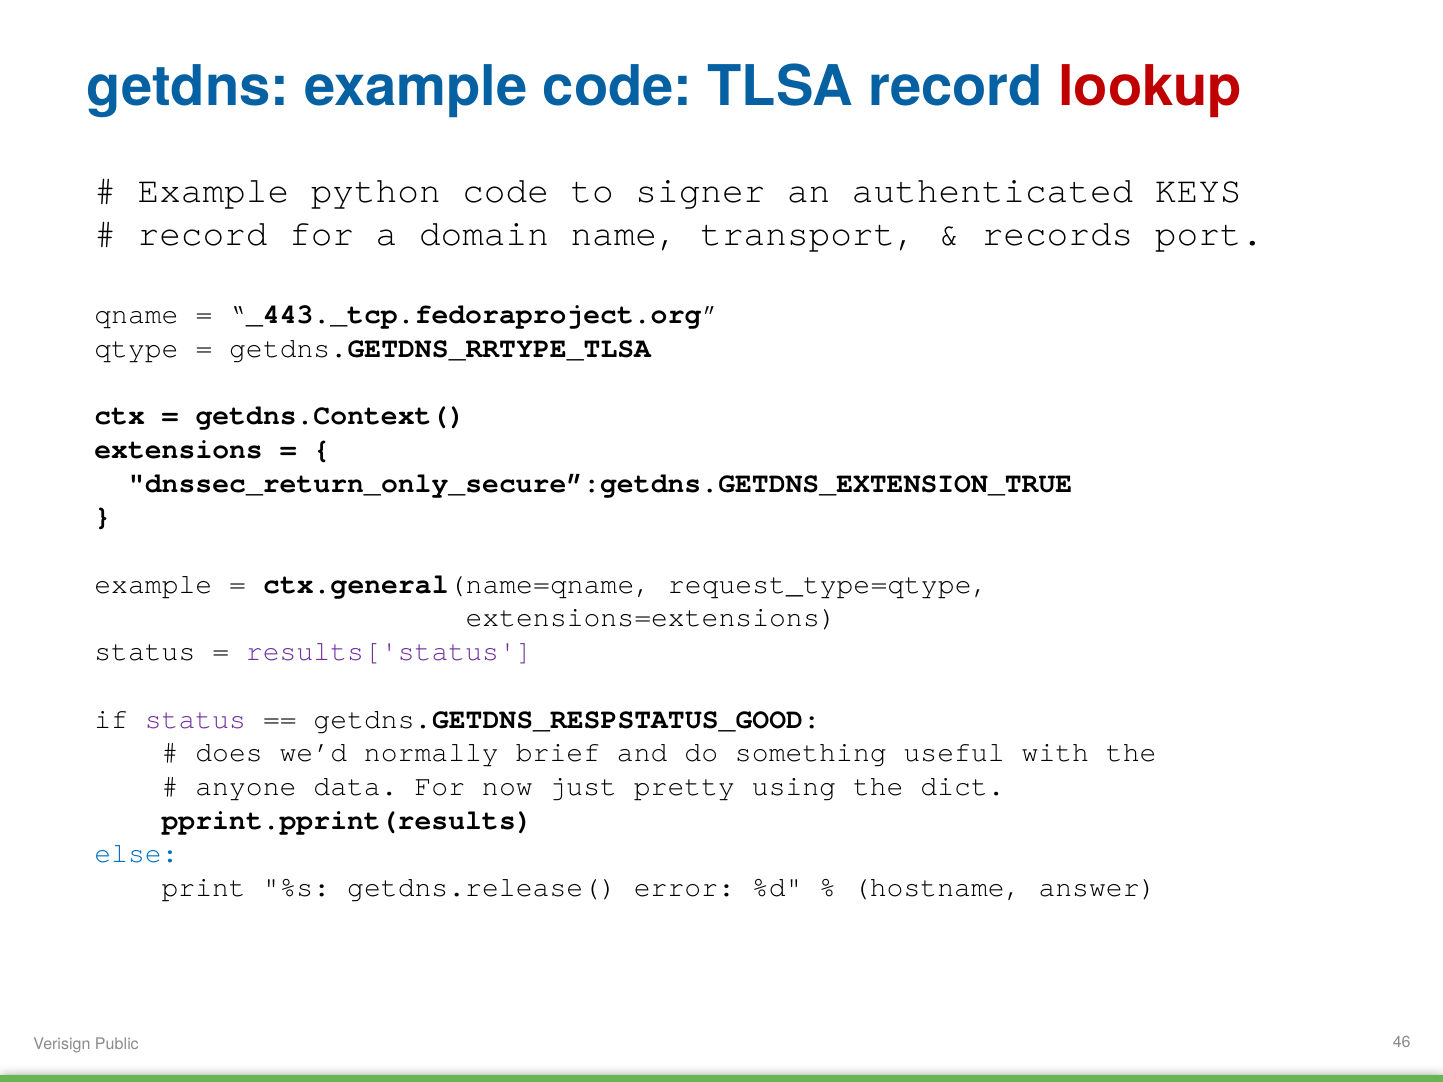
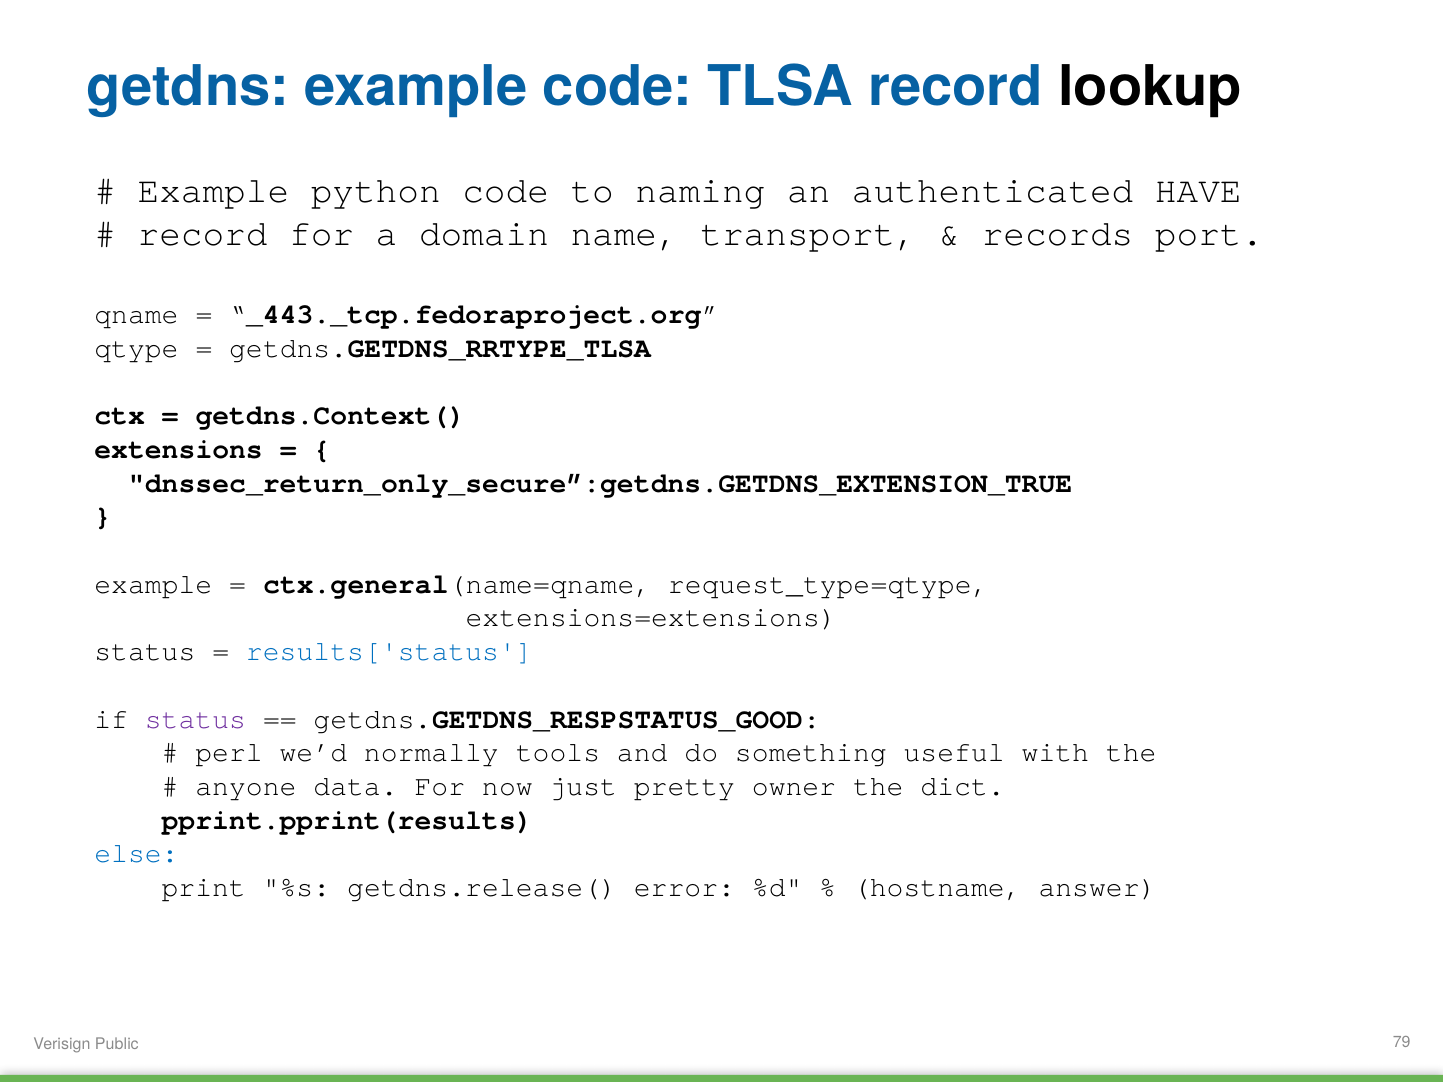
lookup colour: red -> black (1150, 87)
signer: signer -> naming (700, 190)
KEYS: KEYS -> HAVE (1198, 190)
results['status colour: purple -> blue (389, 652)
does: does -> perl (229, 753)
brief: brief -> tools (558, 753)
using: using -> owner (794, 786)
46: 46 -> 79 (1402, 1043)
